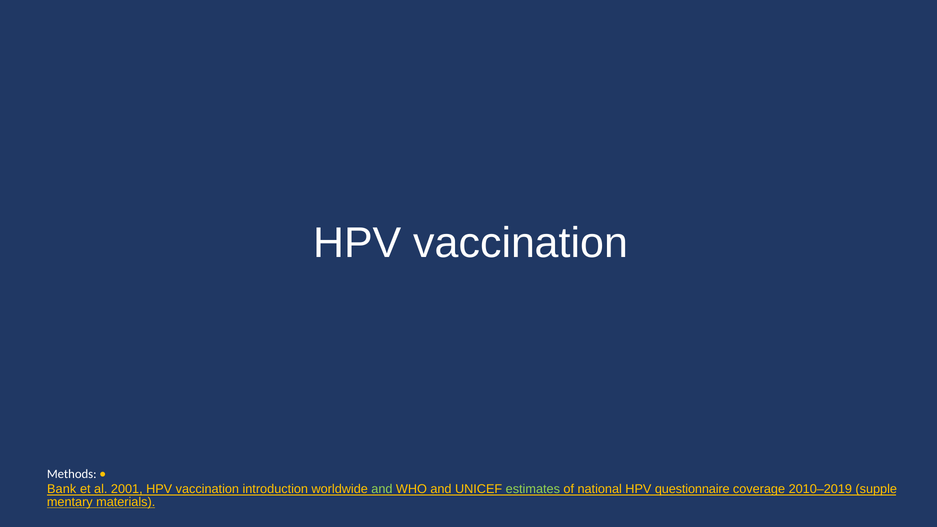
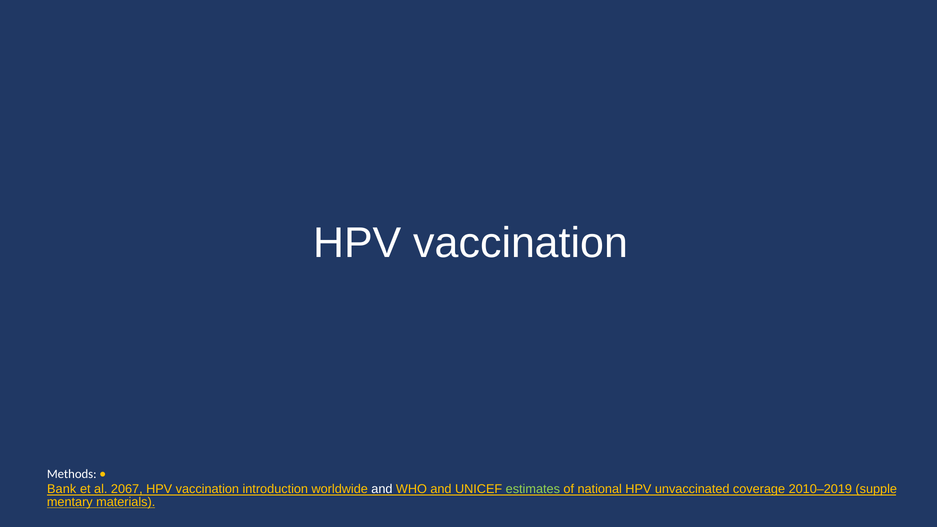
2001: 2001 -> 2067 (127, 489)
and colour: light green -> white (382, 489)
questionnaire: questionnaire -> unvaccinated (692, 489)
